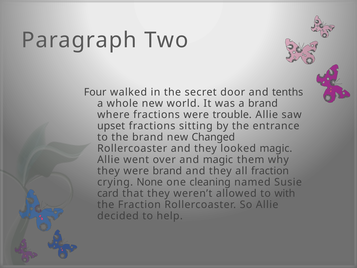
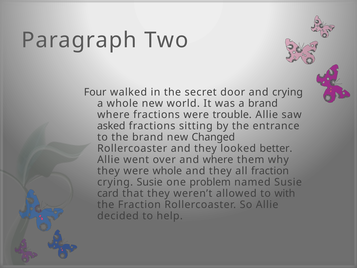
and tenths: tenths -> crying (288, 92)
upset: upset -> asked (111, 126)
looked magic: magic -> better (276, 148)
and magic: magic -> where (218, 160)
were brand: brand -> whole (167, 171)
crying None: None -> Susie (150, 182)
cleaning: cleaning -> problem (210, 182)
